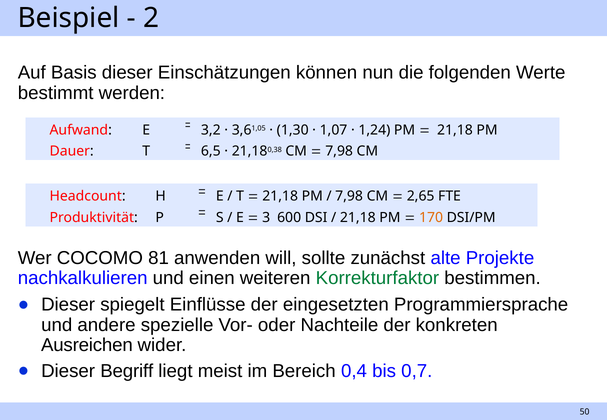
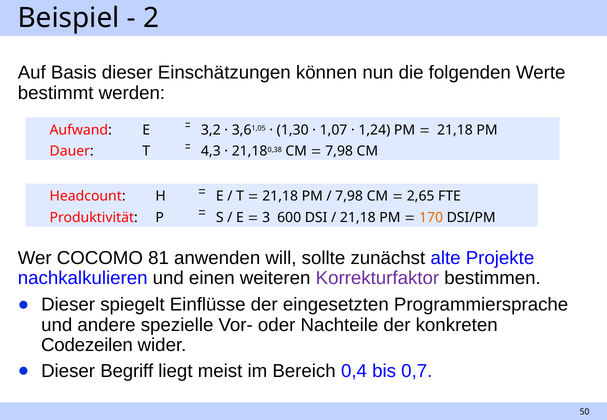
6,5: 6,5 -> 4,3 (211, 151)
Korrekturfaktor colour: green -> purple (377, 278)
Ausreichen: Ausreichen -> Codezeilen (87, 345)
